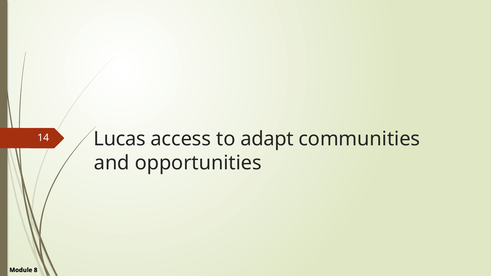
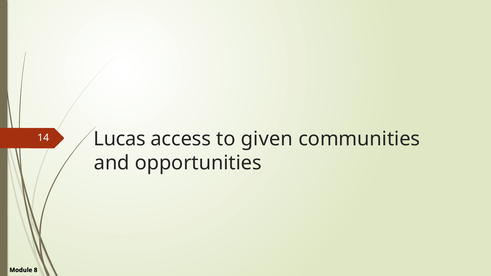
adapt: adapt -> given (267, 139)
